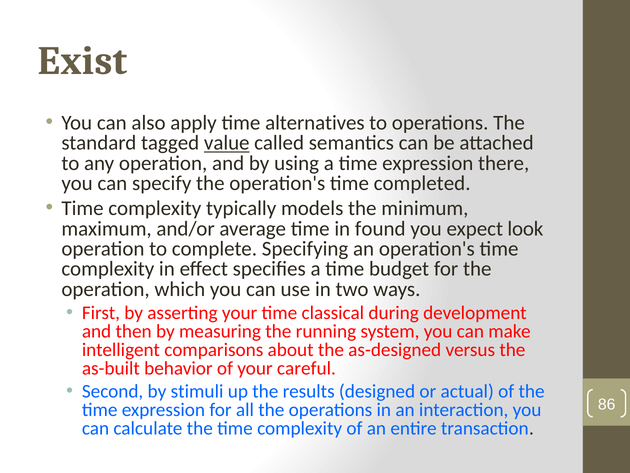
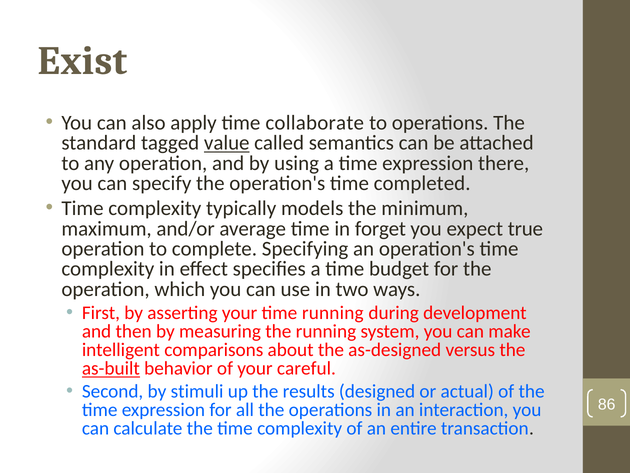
alternatives: alternatives -> collaborate (315, 123)
found: found -> forget (380, 228)
look: look -> true (525, 228)
time classical: classical -> running (333, 313)
as-built underline: none -> present (111, 368)
